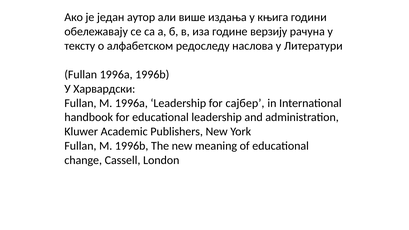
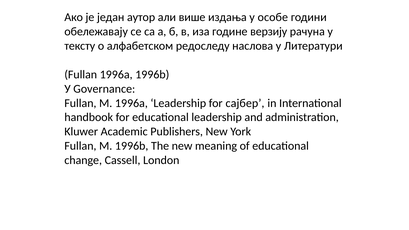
књига: књига -> особе (273, 17)
Харвардски: Харвардски -> Governance (104, 89)
